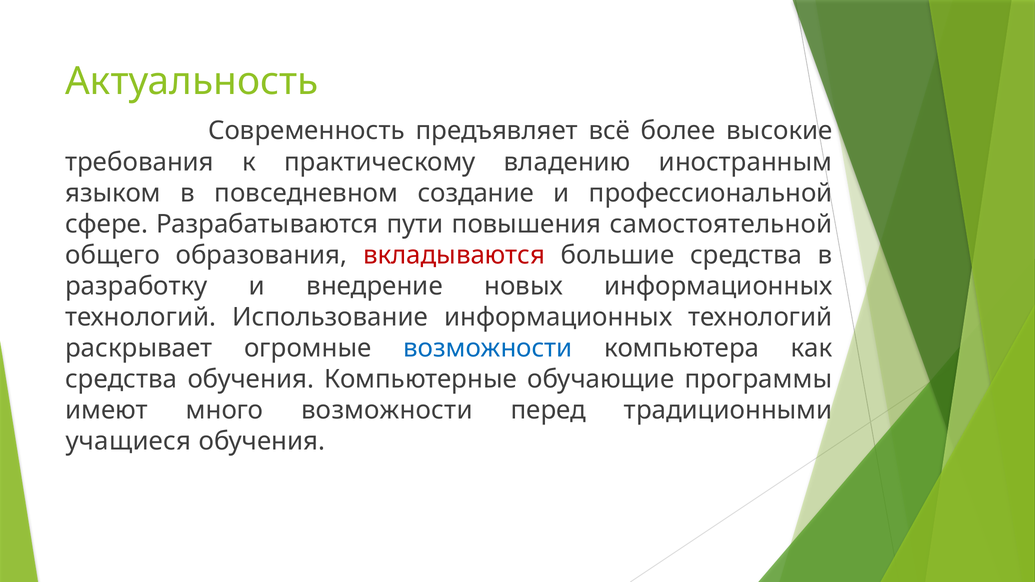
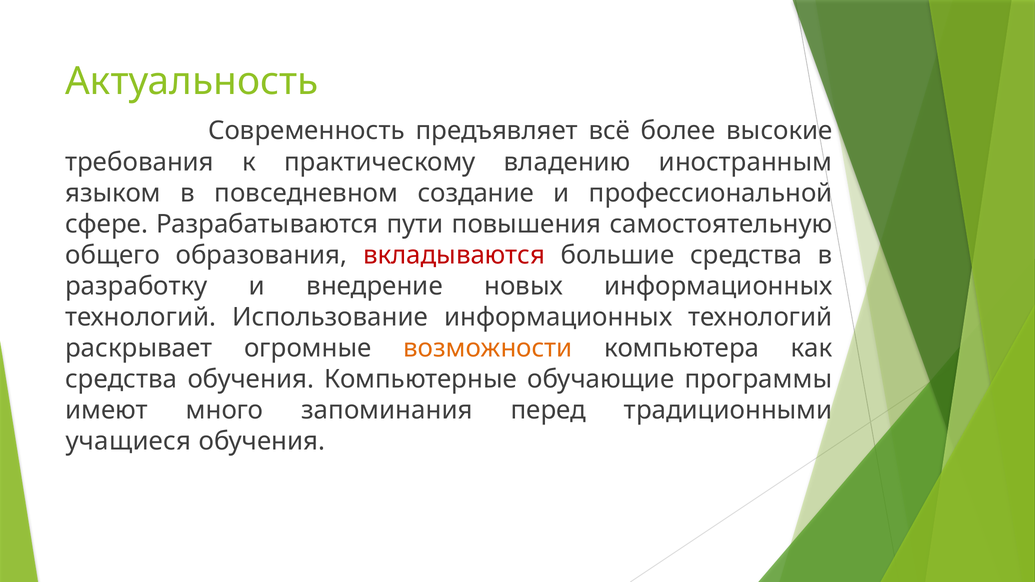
самостоятельной: самостоятельной -> самостоятельную (721, 224)
возможности colour: blue -> orange (488, 348)
много возможности: возможности -> запоминания (387, 410)
